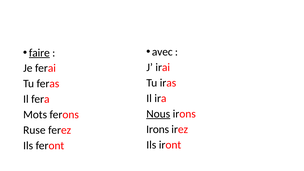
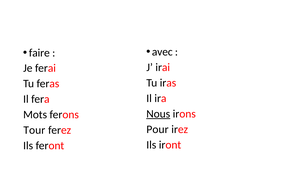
faire underline: present -> none (39, 53)
Irons: Irons -> Pour (158, 129)
Ruse: Ruse -> Tour (34, 130)
